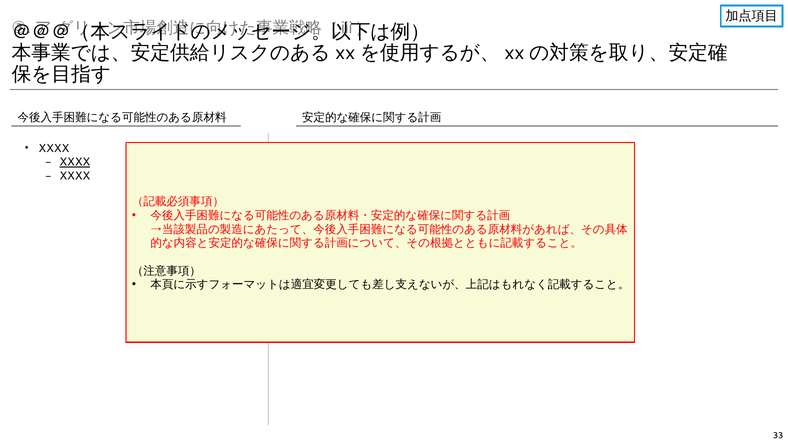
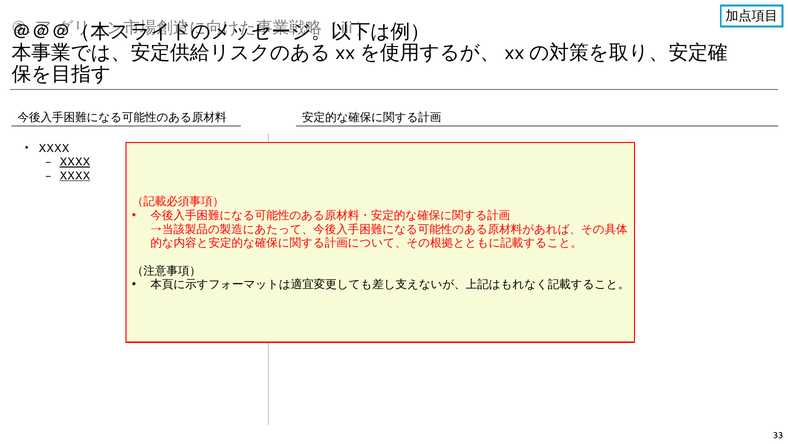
XXXX underline: none -> present (75, 176)
